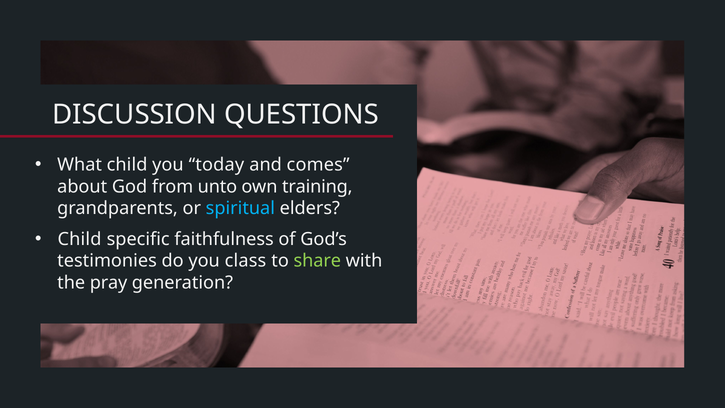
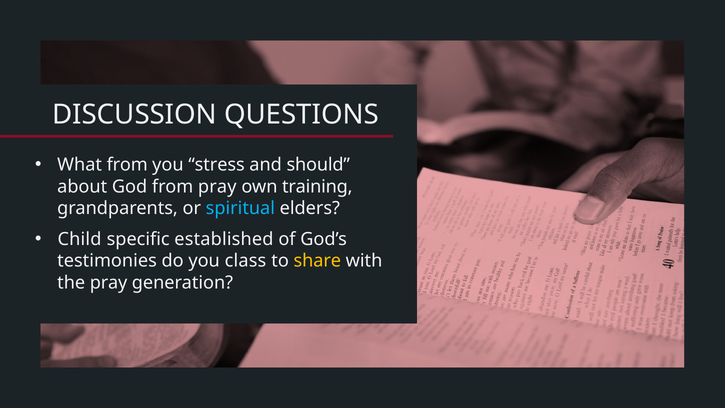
What child: child -> from (127, 165)
today: today -> stress (217, 165)
comes: comes -> should (318, 165)
from unto: unto -> pray (217, 186)
faithfulness: faithfulness -> established (224, 239)
share colour: light green -> yellow (317, 261)
